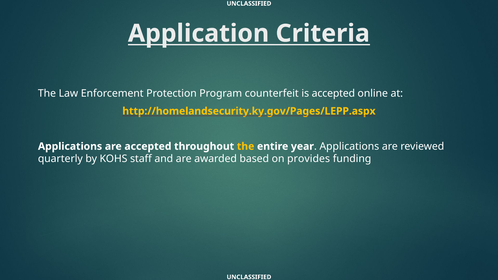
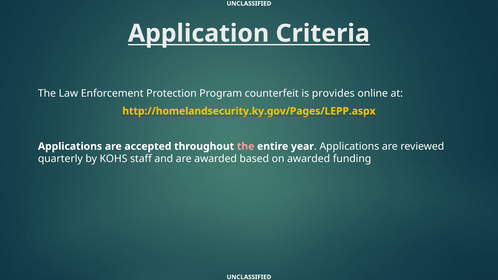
is accepted: accepted -> provides (333, 93)
the colour: yellow -> pink (246, 146)
on provides: provides -> awarded (309, 159)
